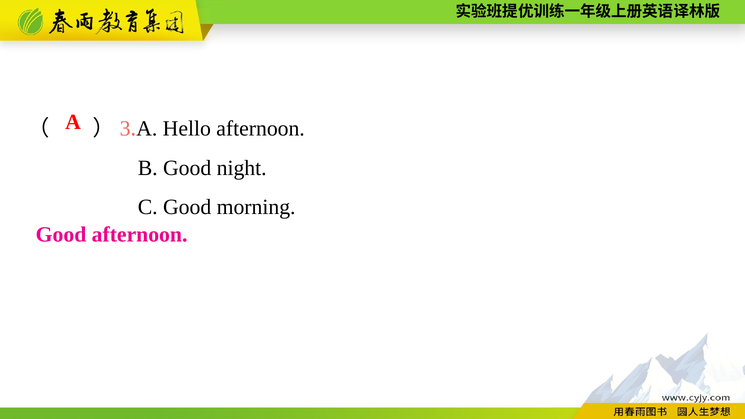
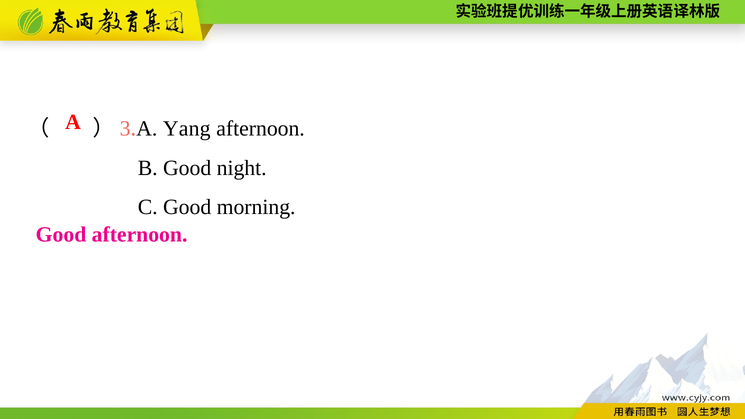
Hello: Hello -> Yang (187, 129)
